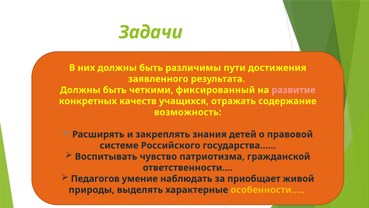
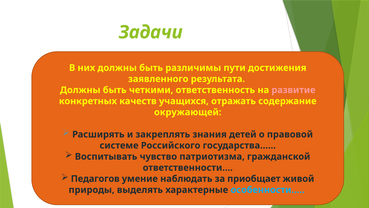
фиксированный: фиксированный -> ответственность (215, 90)
возможность: возможность -> окружающей (188, 112)
особенности… colour: yellow -> light blue (267, 189)
